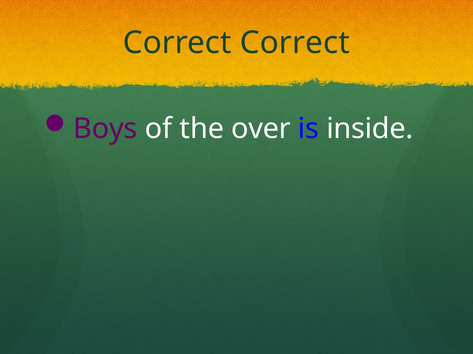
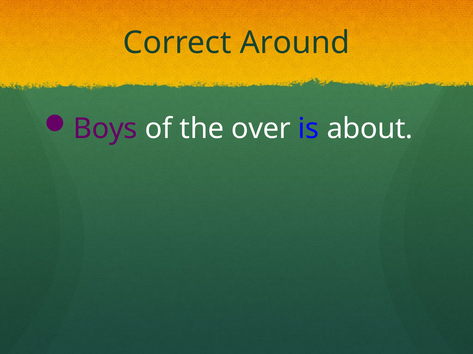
Correct Correct: Correct -> Around (295, 43)
inside: inside -> about (370, 129)
